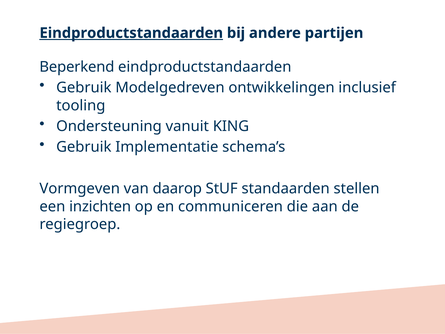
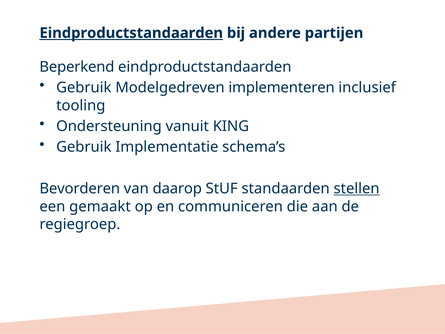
ontwikkelingen: ontwikkelingen -> implementeren (282, 88)
Vormgeven: Vormgeven -> Bevorderen (80, 189)
stellen underline: none -> present (357, 189)
inzichten: inzichten -> gemaakt (100, 206)
